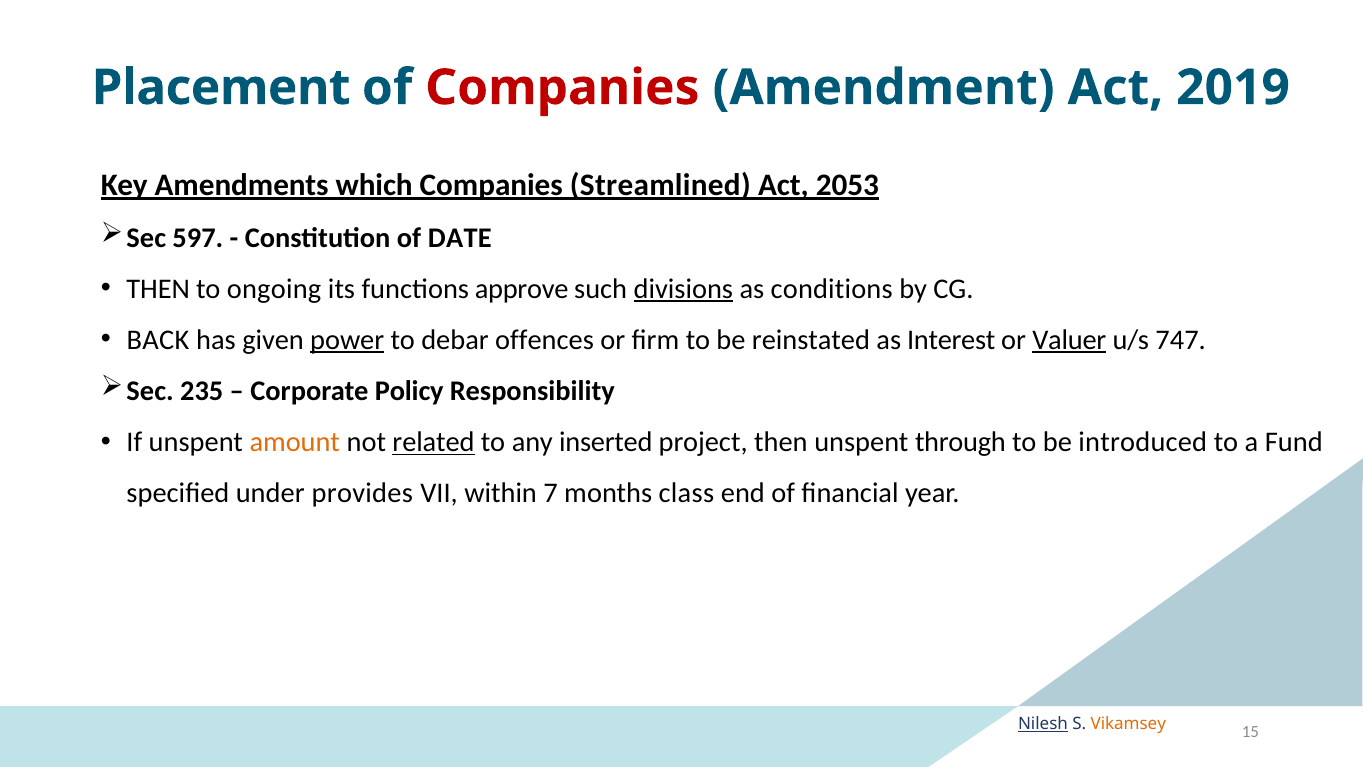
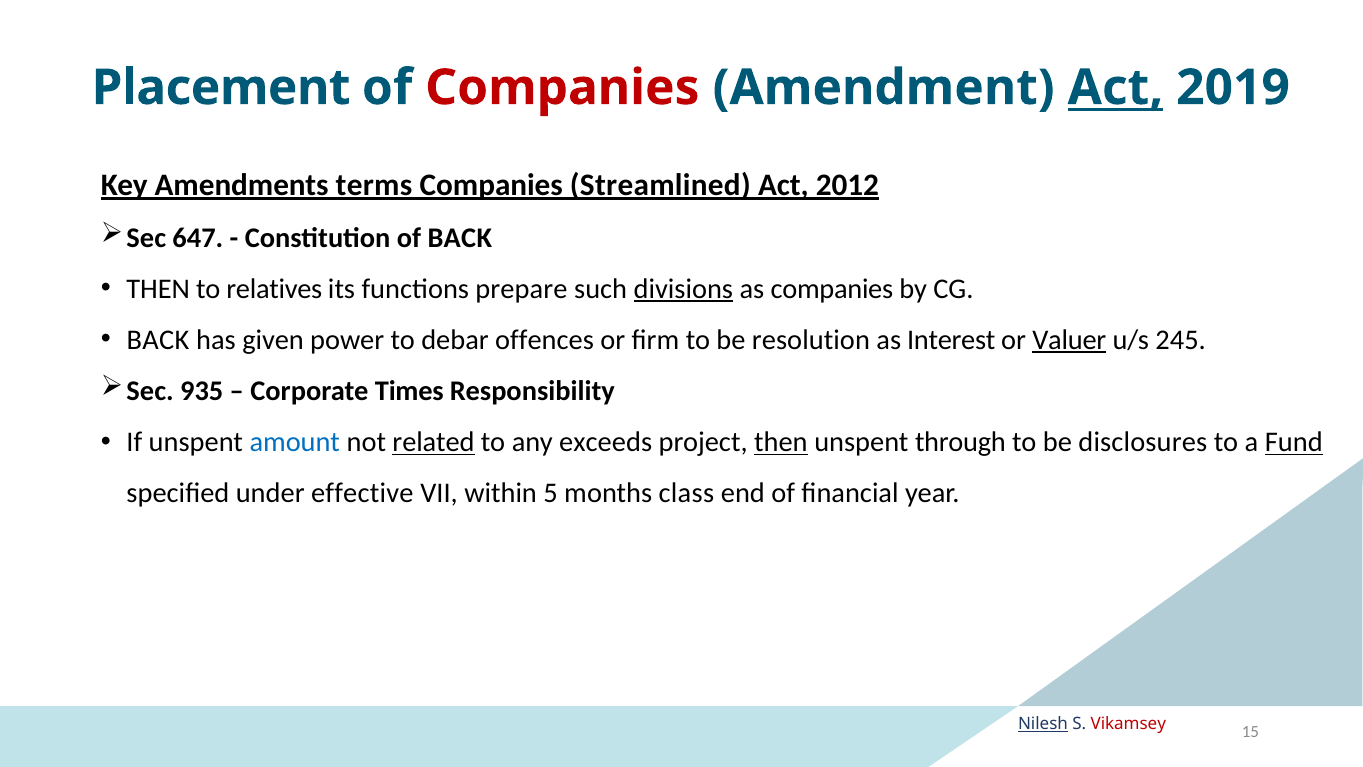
Act underline: none -> present (1115, 88)
which: which -> terms (374, 185)
2053: 2053 -> 2012 (847, 185)
597: 597 -> 647 (198, 238)
of DATE: DATE -> BACK (460, 238)
ongoing: ongoing -> relatives (274, 289)
approve: approve -> prepare (521, 289)
as conditions: conditions -> companies (832, 289)
power underline: present -> none (347, 340)
reinstated: reinstated -> resolution (811, 340)
747: 747 -> 245 (1181, 340)
235: 235 -> 935 (202, 391)
Policy: Policy -> Times (409, 391)
amount colour: orange -> blue (295, 442)
inserted: inserted -> exceeds (606, 442)
then underline: none -> present (781, 442)
introduced: introduced -> disclosures (1143, 442)
Fund underline: none -> present (1294, 442)
provides: provides -> effective (362, 493)
7: 7 -> 5 (551, 493)
Vikamsey colour: orange -> red (1128, 723)
